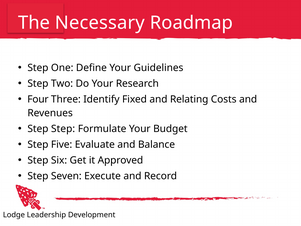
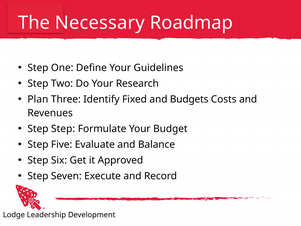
Four: Four -> Plan (38, 99)
Relating: Relating -> Budgets (189, 99)
